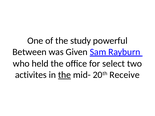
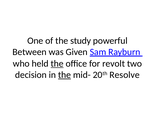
the underline: none -> present (57, 64)
select: select -> revolt (114, 64)
activites: activites -> decision (31, 75)
Receive: Receive -> Resolve (125, 75)
